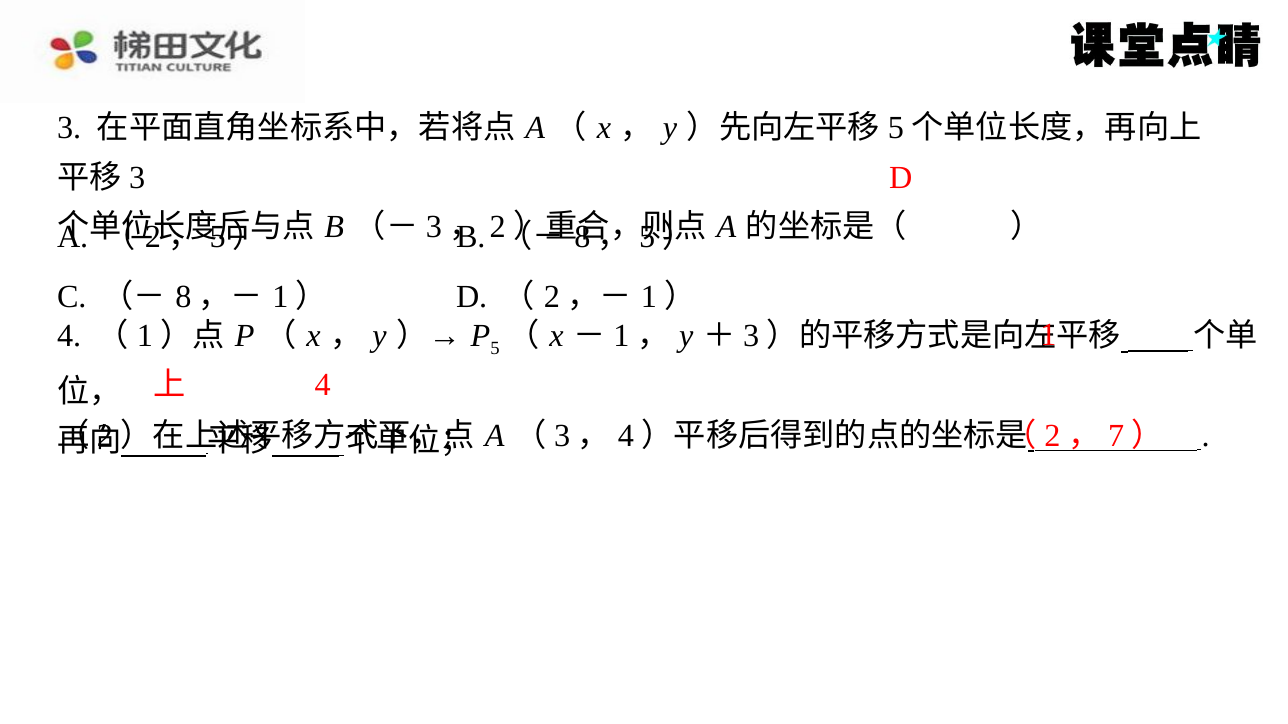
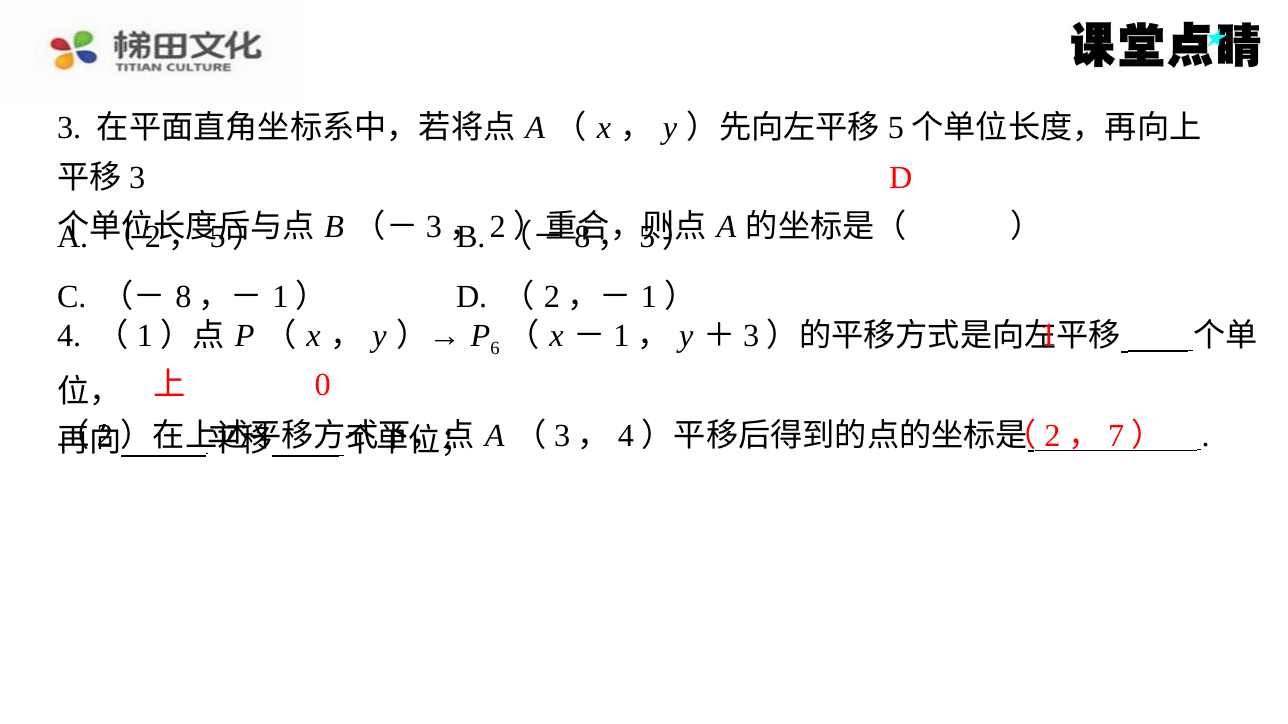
5: 5 -> 6 (495, 349)
4: 4 -> 0 (323, 385)
